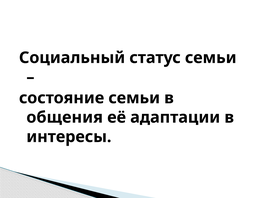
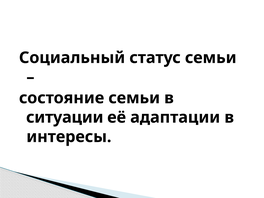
общения: общения -> ситуации (65, 117)
